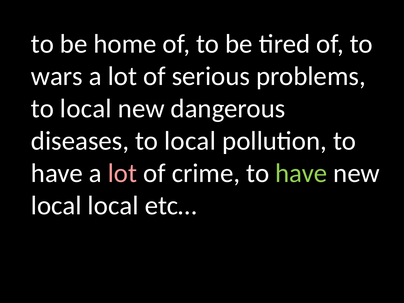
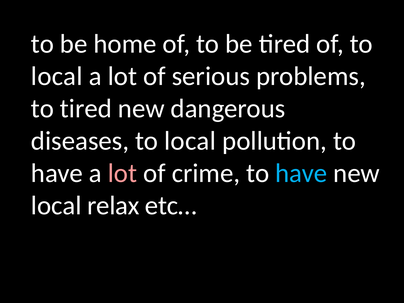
wars: wars -> local (57, 76)
local: local -> tired (86, 109)
have colour: light green -> light blue (301, 173)
local local: local -> relax (113, 206)
